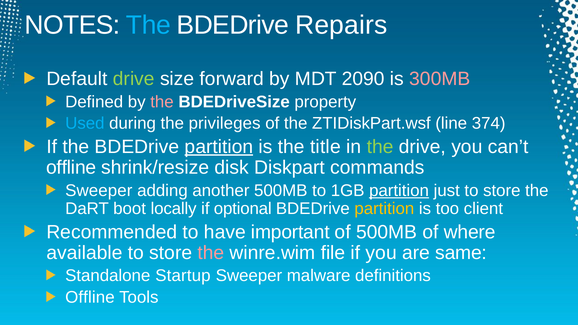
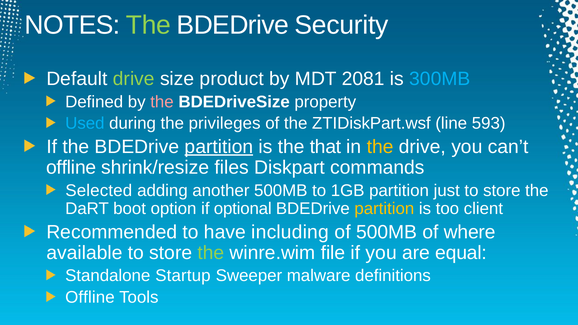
The colour: light blue -> light green (148, 25)
Repairs: Repairs -> Security (341, 25)
forward: forward -> product (232, 79)
2090: 2090 -> 2081 (363, 79)
300MB colour: pink -> light blue (440, 79)
374: 374 -> 593 (489, 123)
title: title -> that (326, 147)
the colour: light green -> yellow (380, 147)
disk: disk -> files (232, 168)
Sweeper: Sweeper -> Selected (99, 191)
partition underline: present -> none (399, 191)
locally: locally -> option (174, 209)
important: important -> including (290, 232)
the colour: pink -> light green (211, 253)
same: same -> equal (461, 253)
